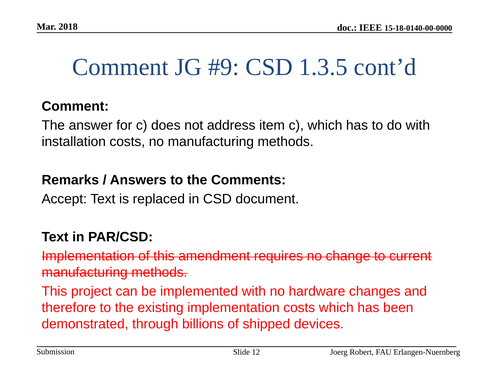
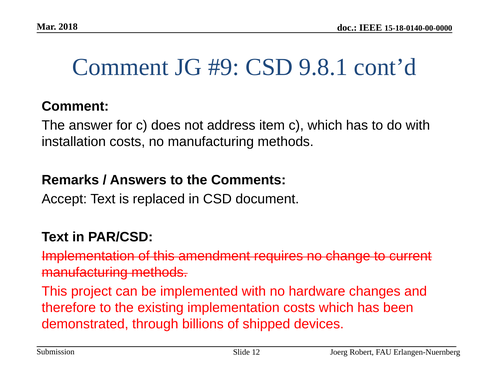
1.3.5: 1.3.5 -> 9.8.1 (323, 67)
